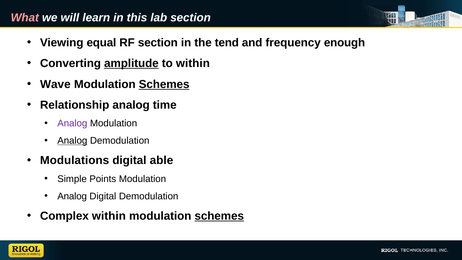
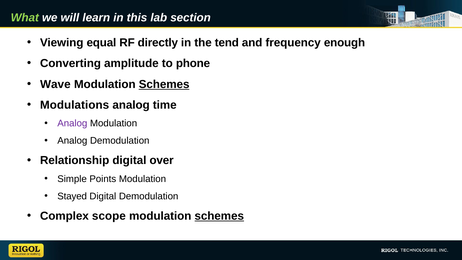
What colour: pink -> light green (25, 18)
RF section: section -> directly (158, 43)
amplitude underline: present -> none (131, 63)
to within: within -> phone (193, 63)
Relationship: Relationship -> Modulations (75, 105)
Analog underline: present -> none (72, 141)
Modulations: Modulations -> Relationship (75, 160)
able: able -> over (162, 160)
Analog: Analog -> Stayed (72, 196)
Complex within: within -> scope (109, 216)
